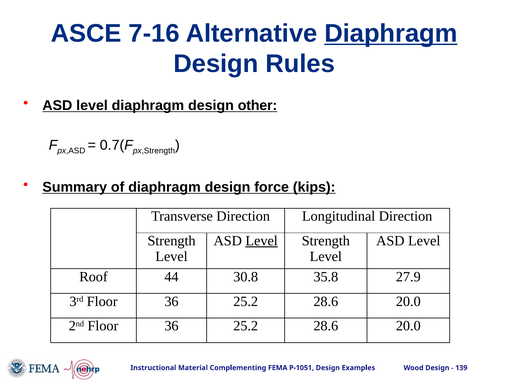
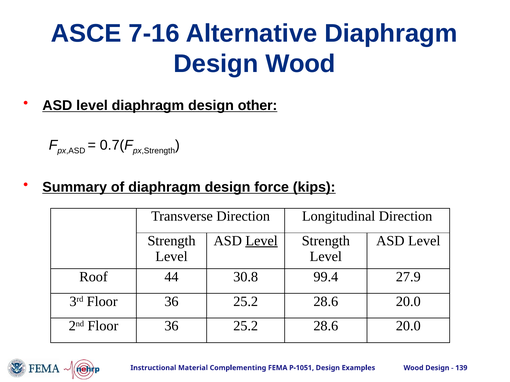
Diaphragm underline: present -> none (391, 33)
Design Rules: Rules -> Wood (300, 64)
35.8: 35.8 -> 99.4 (326, 277)
